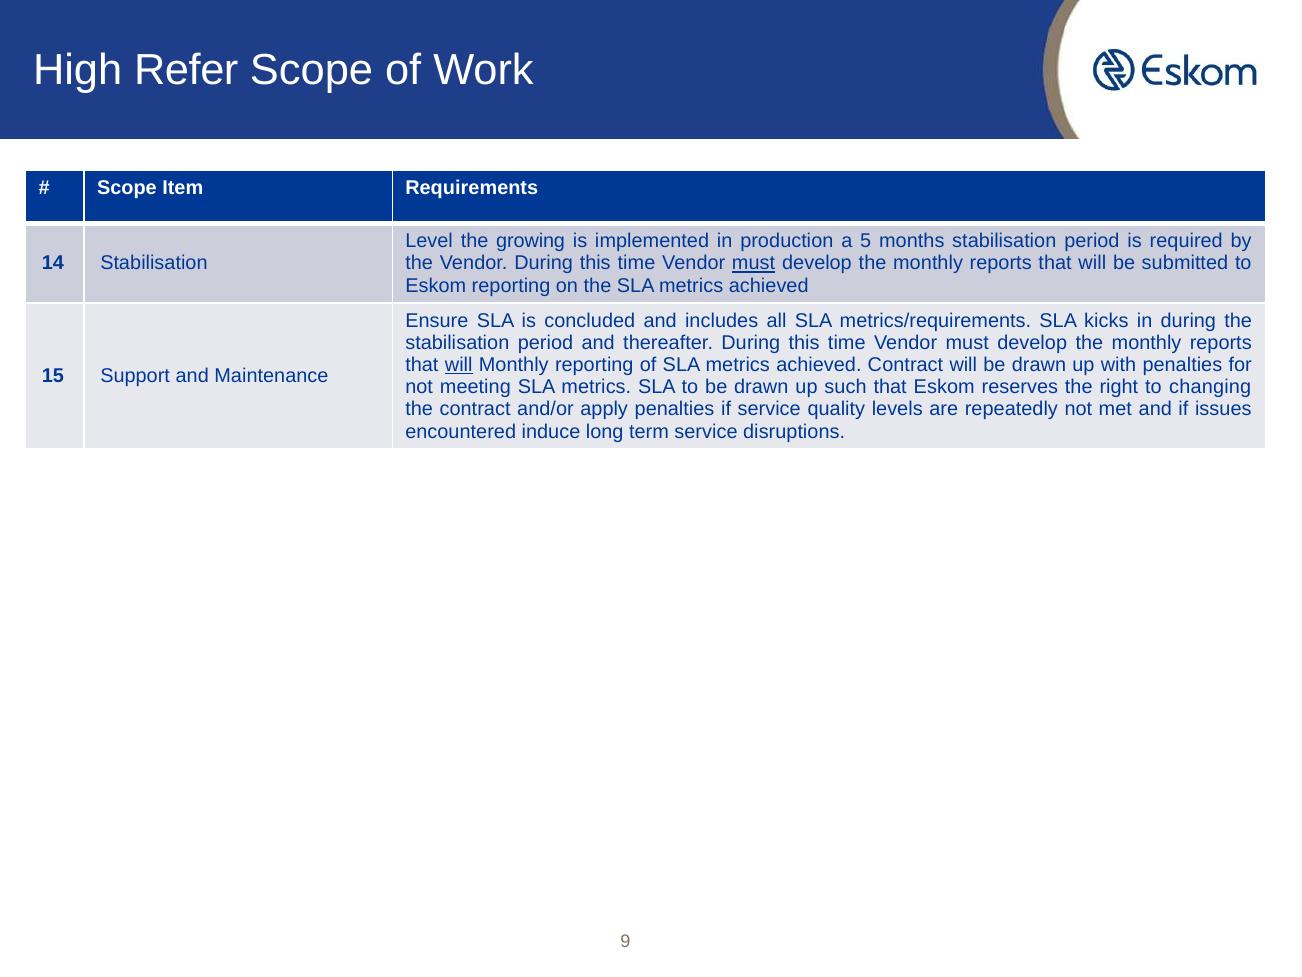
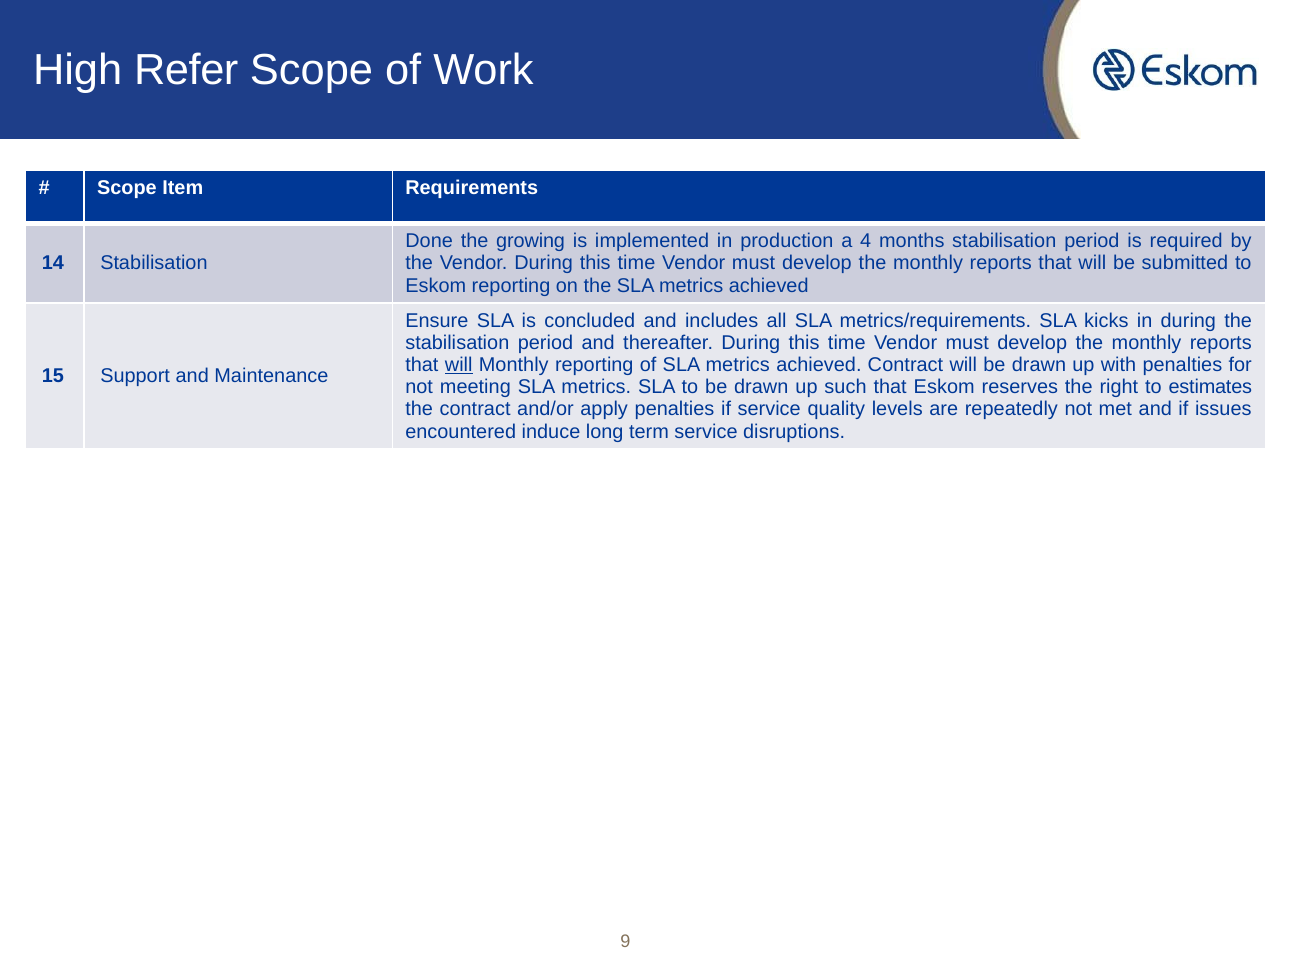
Level: Level -> Done (429, 241)
5: 5 -> 4 (866, 241)
must underline: present -> none (754, 263)
changing: changing -> estimates (1210, 387)
